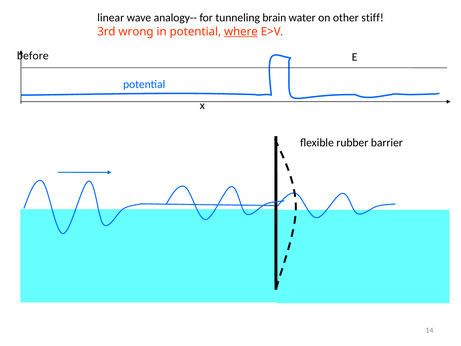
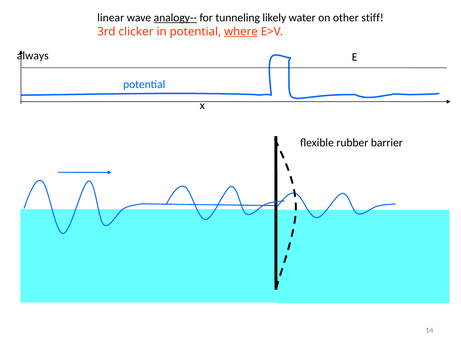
analogy-- underline: none -> present (175, 18)
brain: brain -> likely (274, 18)
wrong: wrong -> clicker (136, 32)
before: before -> always (33, 56)
